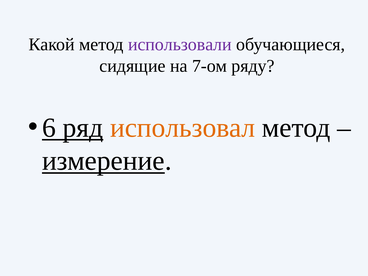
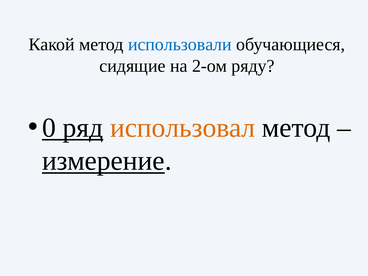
использовали colour: purple -> blue (180, 44)
7-ом: 7-ом -> 2-ом (210, 66)
6: 6 -> 0 (49, 128)
